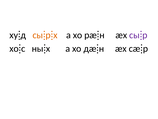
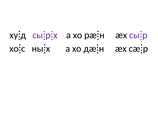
сы⁞р⁞х colour: orange -> purple (45, 35)
